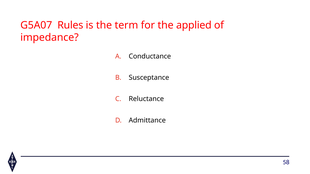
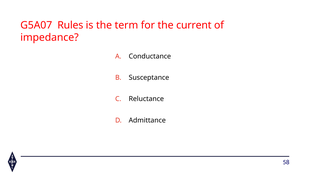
applied: applied -> current (194, 25)
